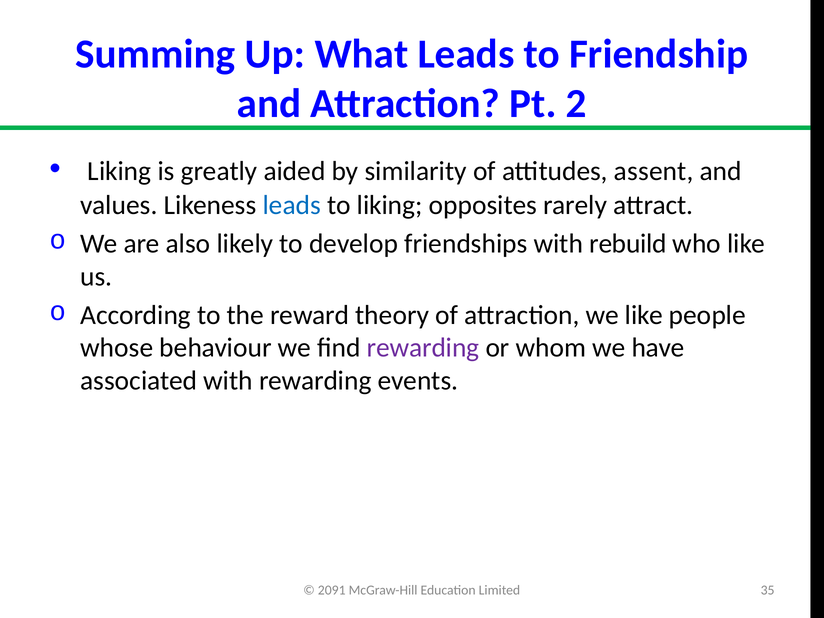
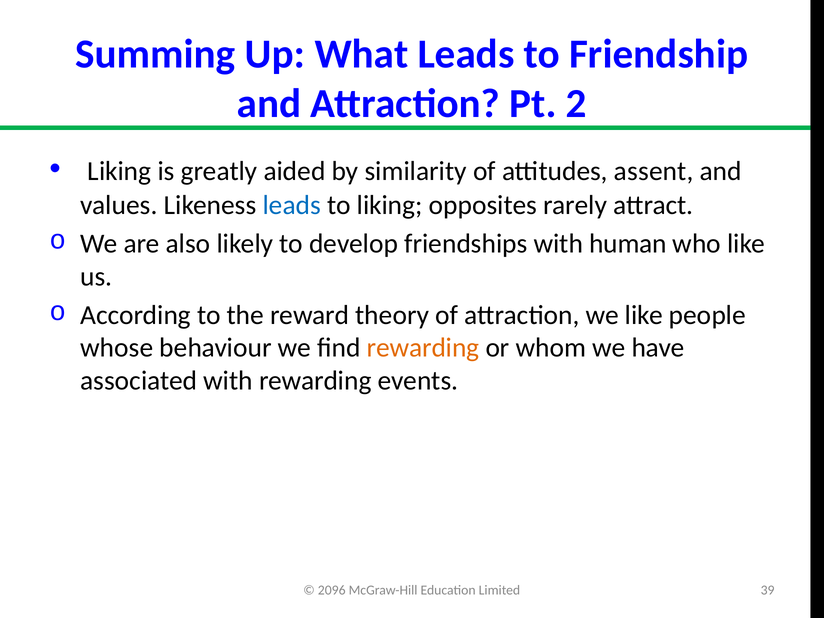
rebuild: rebuild -> human (628, 244)
rewarding colour: purple -> orange (423, 348)
2091: 2091 -> 2096 (332, 590)
35: 35 -> 39 (768, 590)
